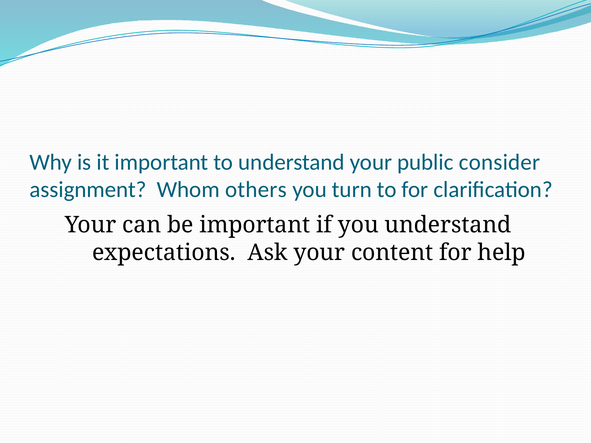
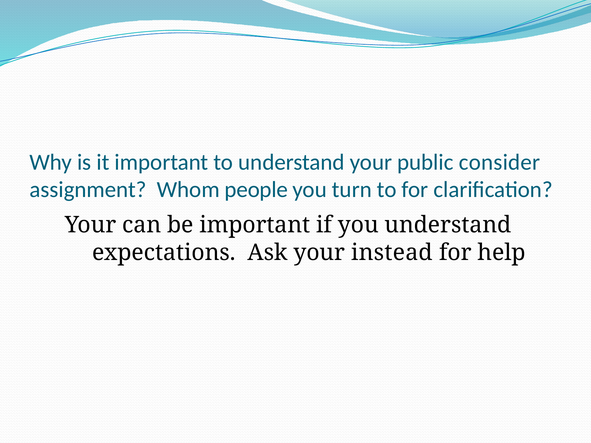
others: others -> people (256, 190)
content: content -> instead (392, 253)
